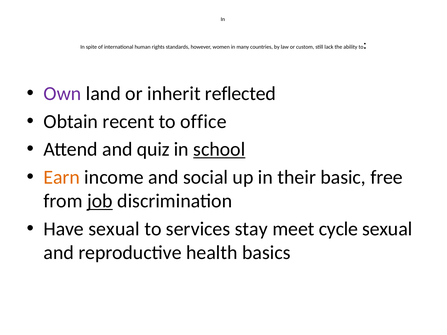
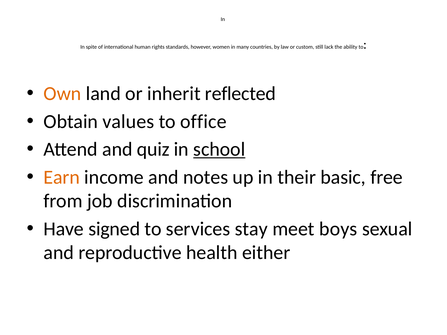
Own colour: purple -> orange (62, 94)
recent: recent -> values (128, 122)
social: social -> notes (206, 177)
job underline: present -> none (100, 201)
Have sexual: sexual -> signed (114, 229)
cycle: cycle -> boys (338, 229)
basics: basics -> either (266, 253)
